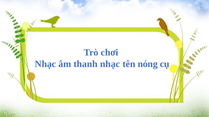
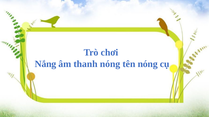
Nhạc: Nhạc -> Nắng (45, 64)
thanh nhạc: nhạc -> nóng (110, 64)
